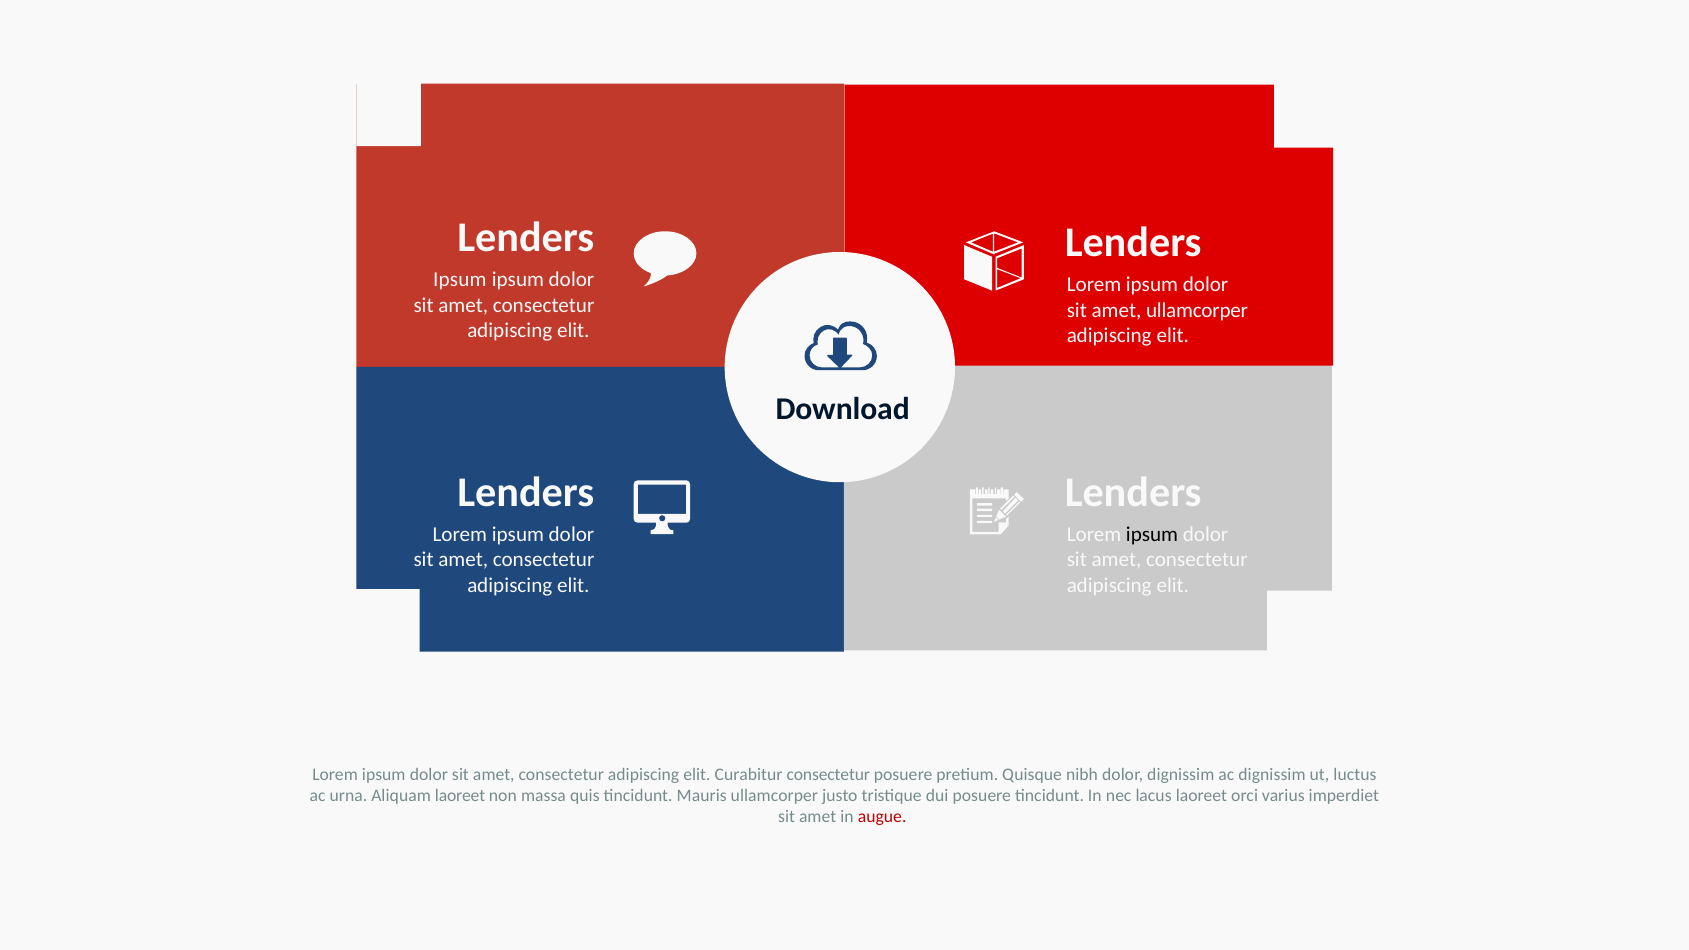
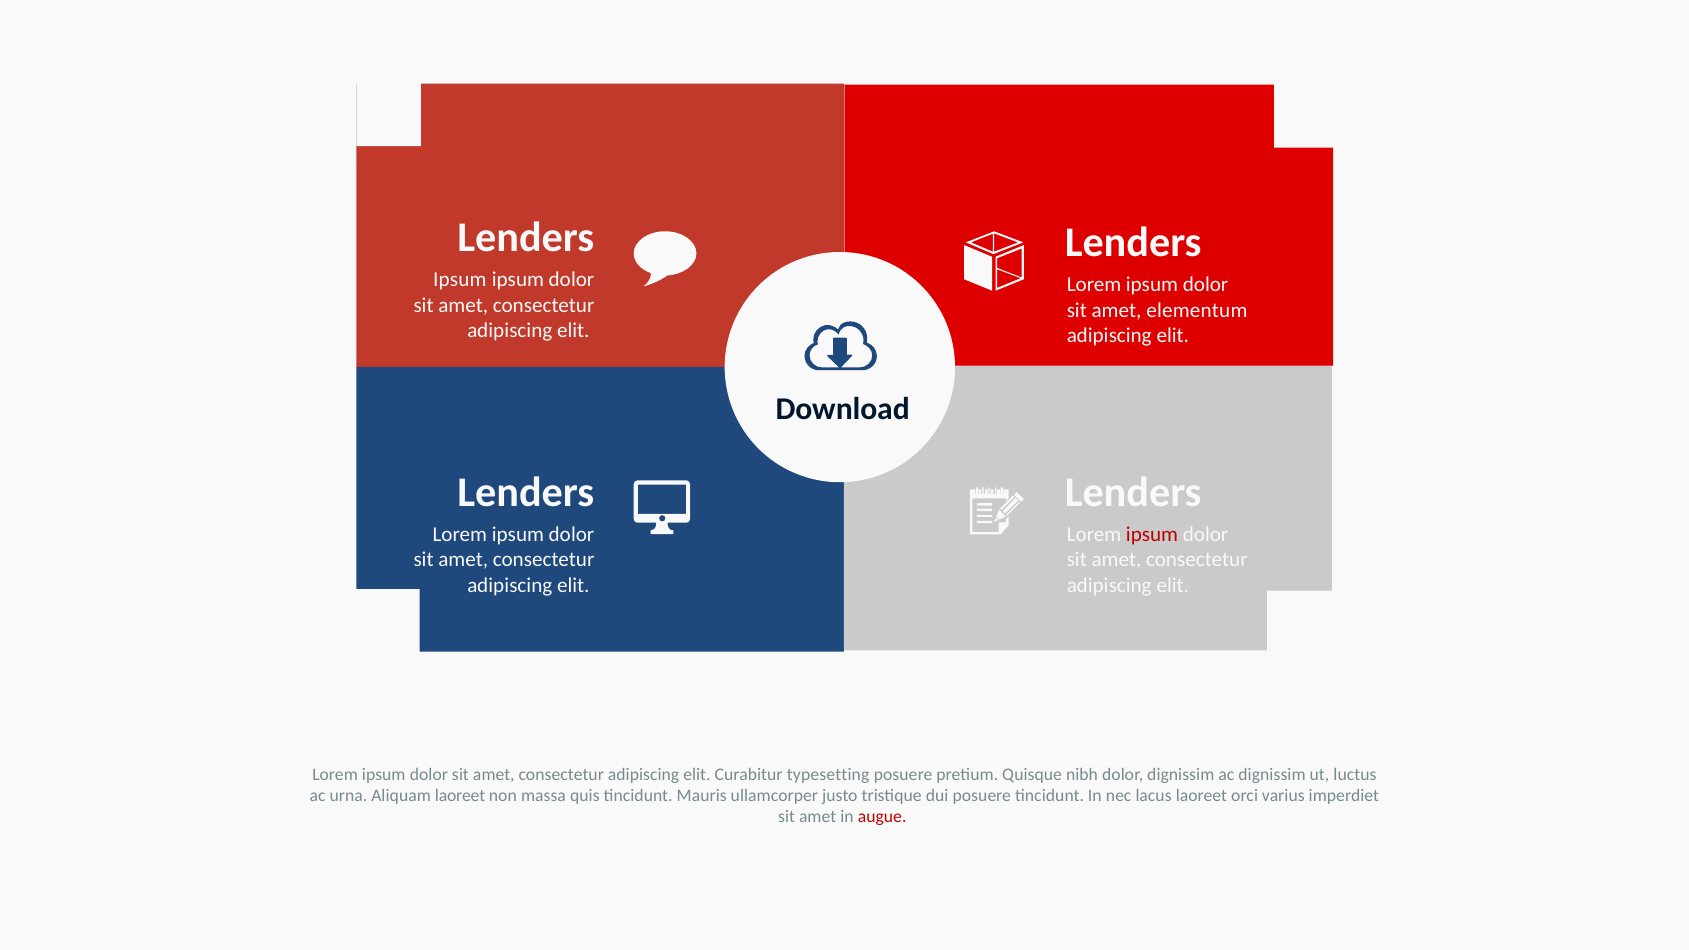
amet ullamcorper: ullamcorper -> elementum (1197, 310)
ipsum colour: black -> red (1152, 534)
Curabitur consectetur: consectetur -> typesetting (828, 775)
